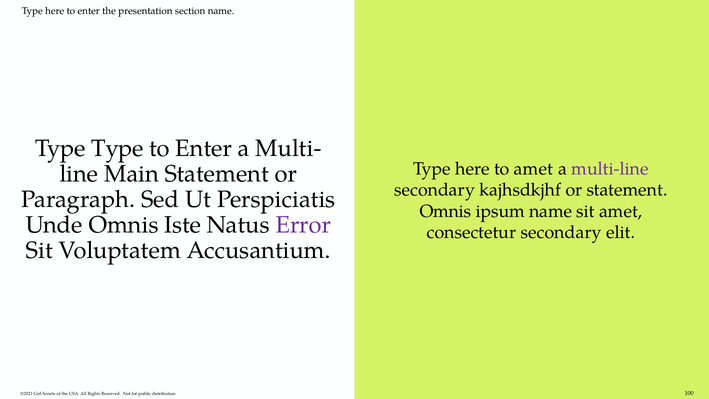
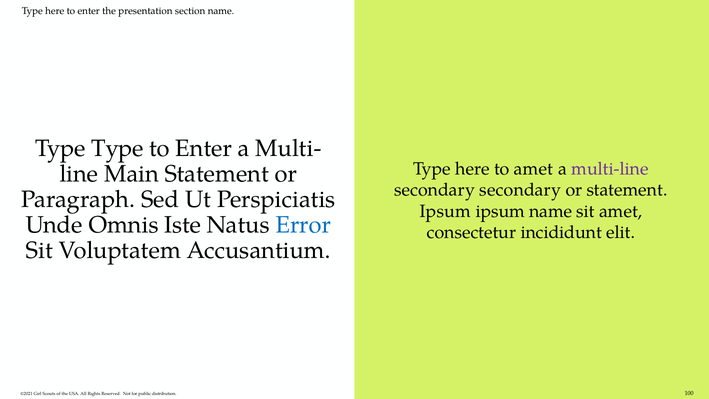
secondary kajhsdkjhf: kajhsdkjhf -> secondary (520, 190)
Omnis: Omnis -> Ipsum (445, 211)
Error colour: purple -> blue (303, 225)
consectetur secondary: secondary -> incididunt (561, 233)
